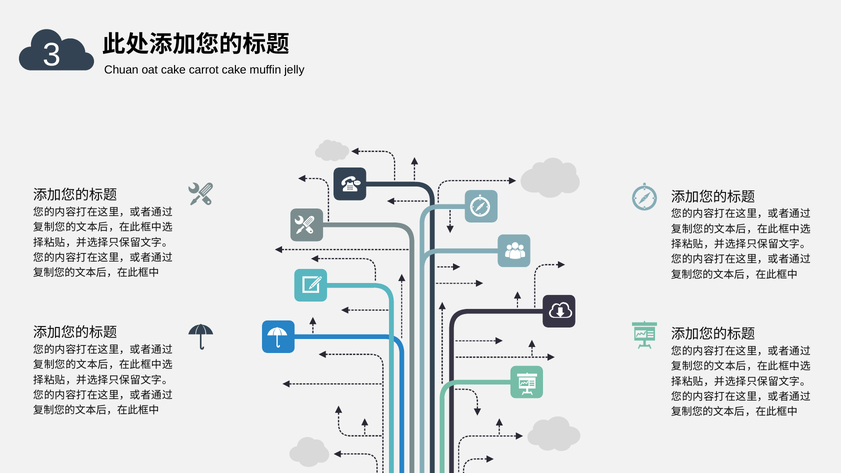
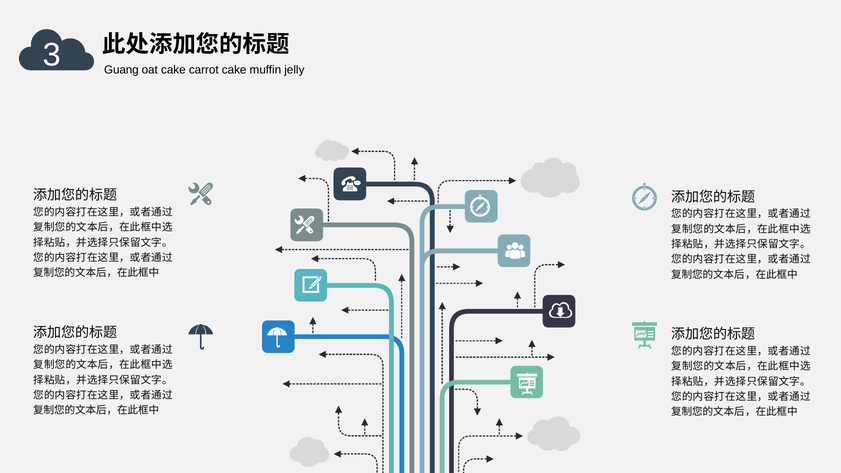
Chuan: Chuan -> Guang (121, 70)
